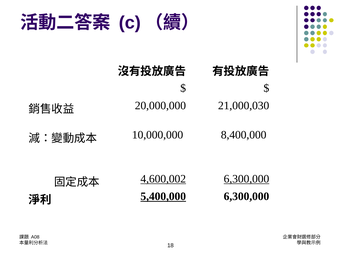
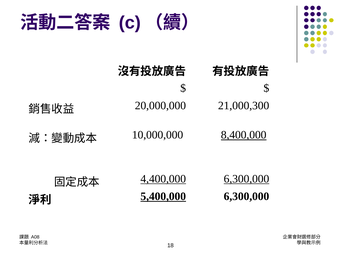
21,000,030: 21,000,030 -> 21,000,300 (244, 106)
8,400,000 underline: none -> present (244, 135)
4,600,002: 4,600,002 -> 4,400,000 (163, 179)
